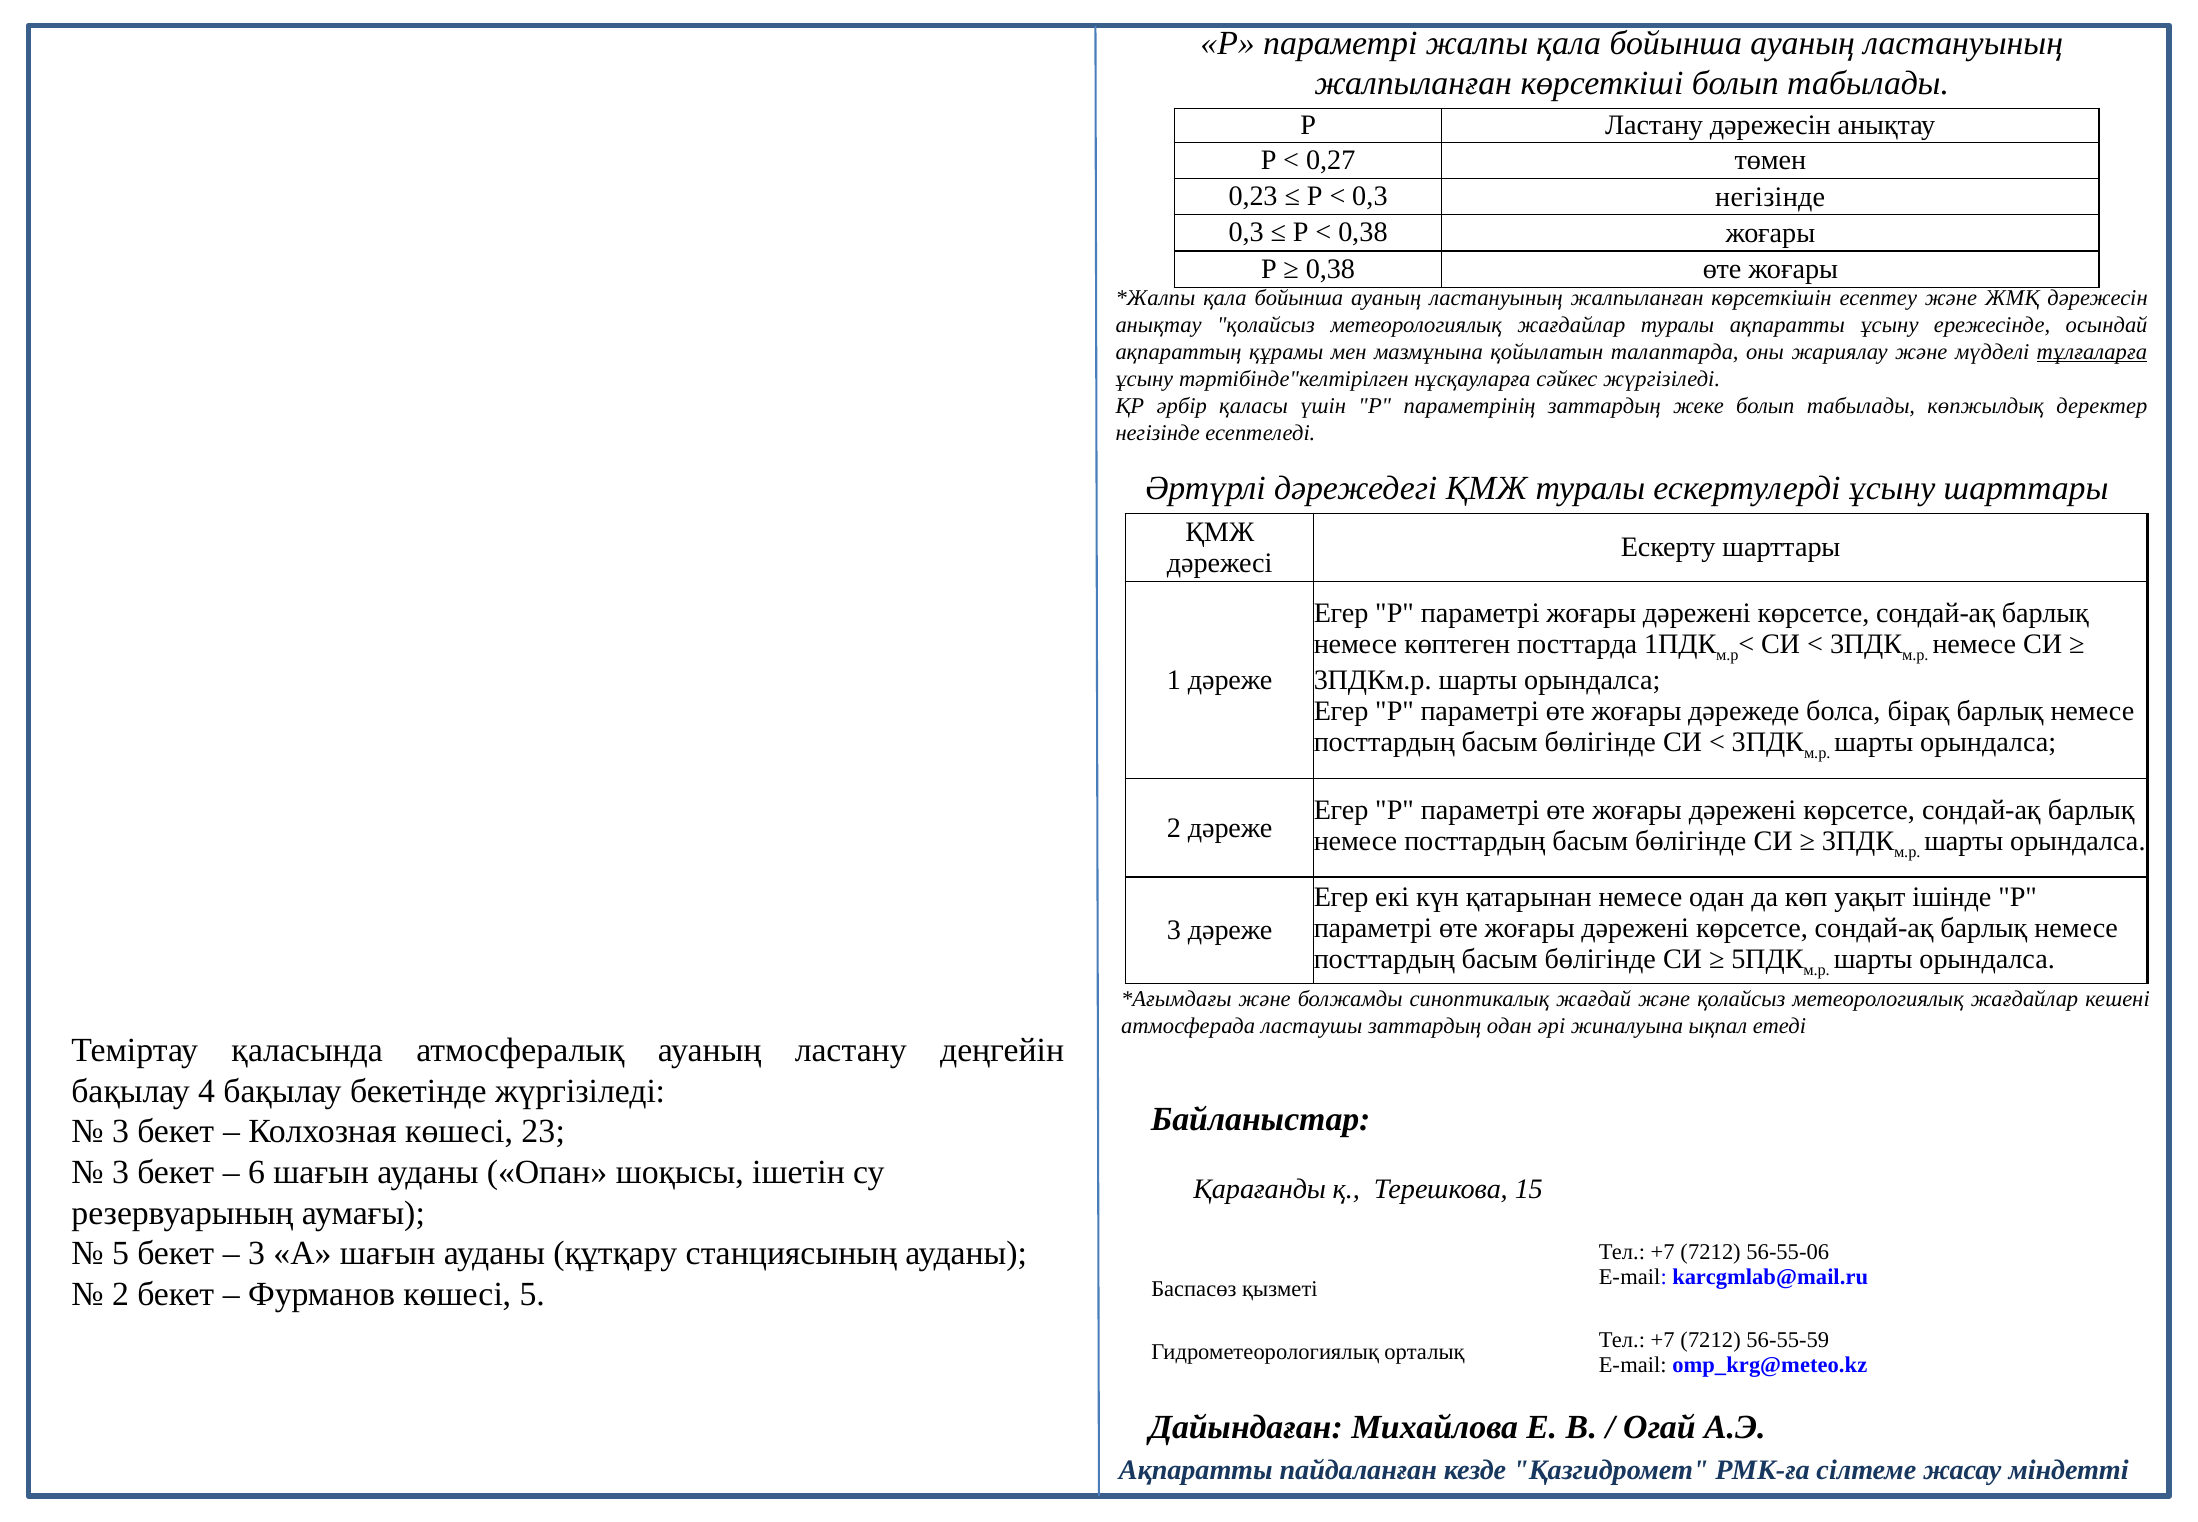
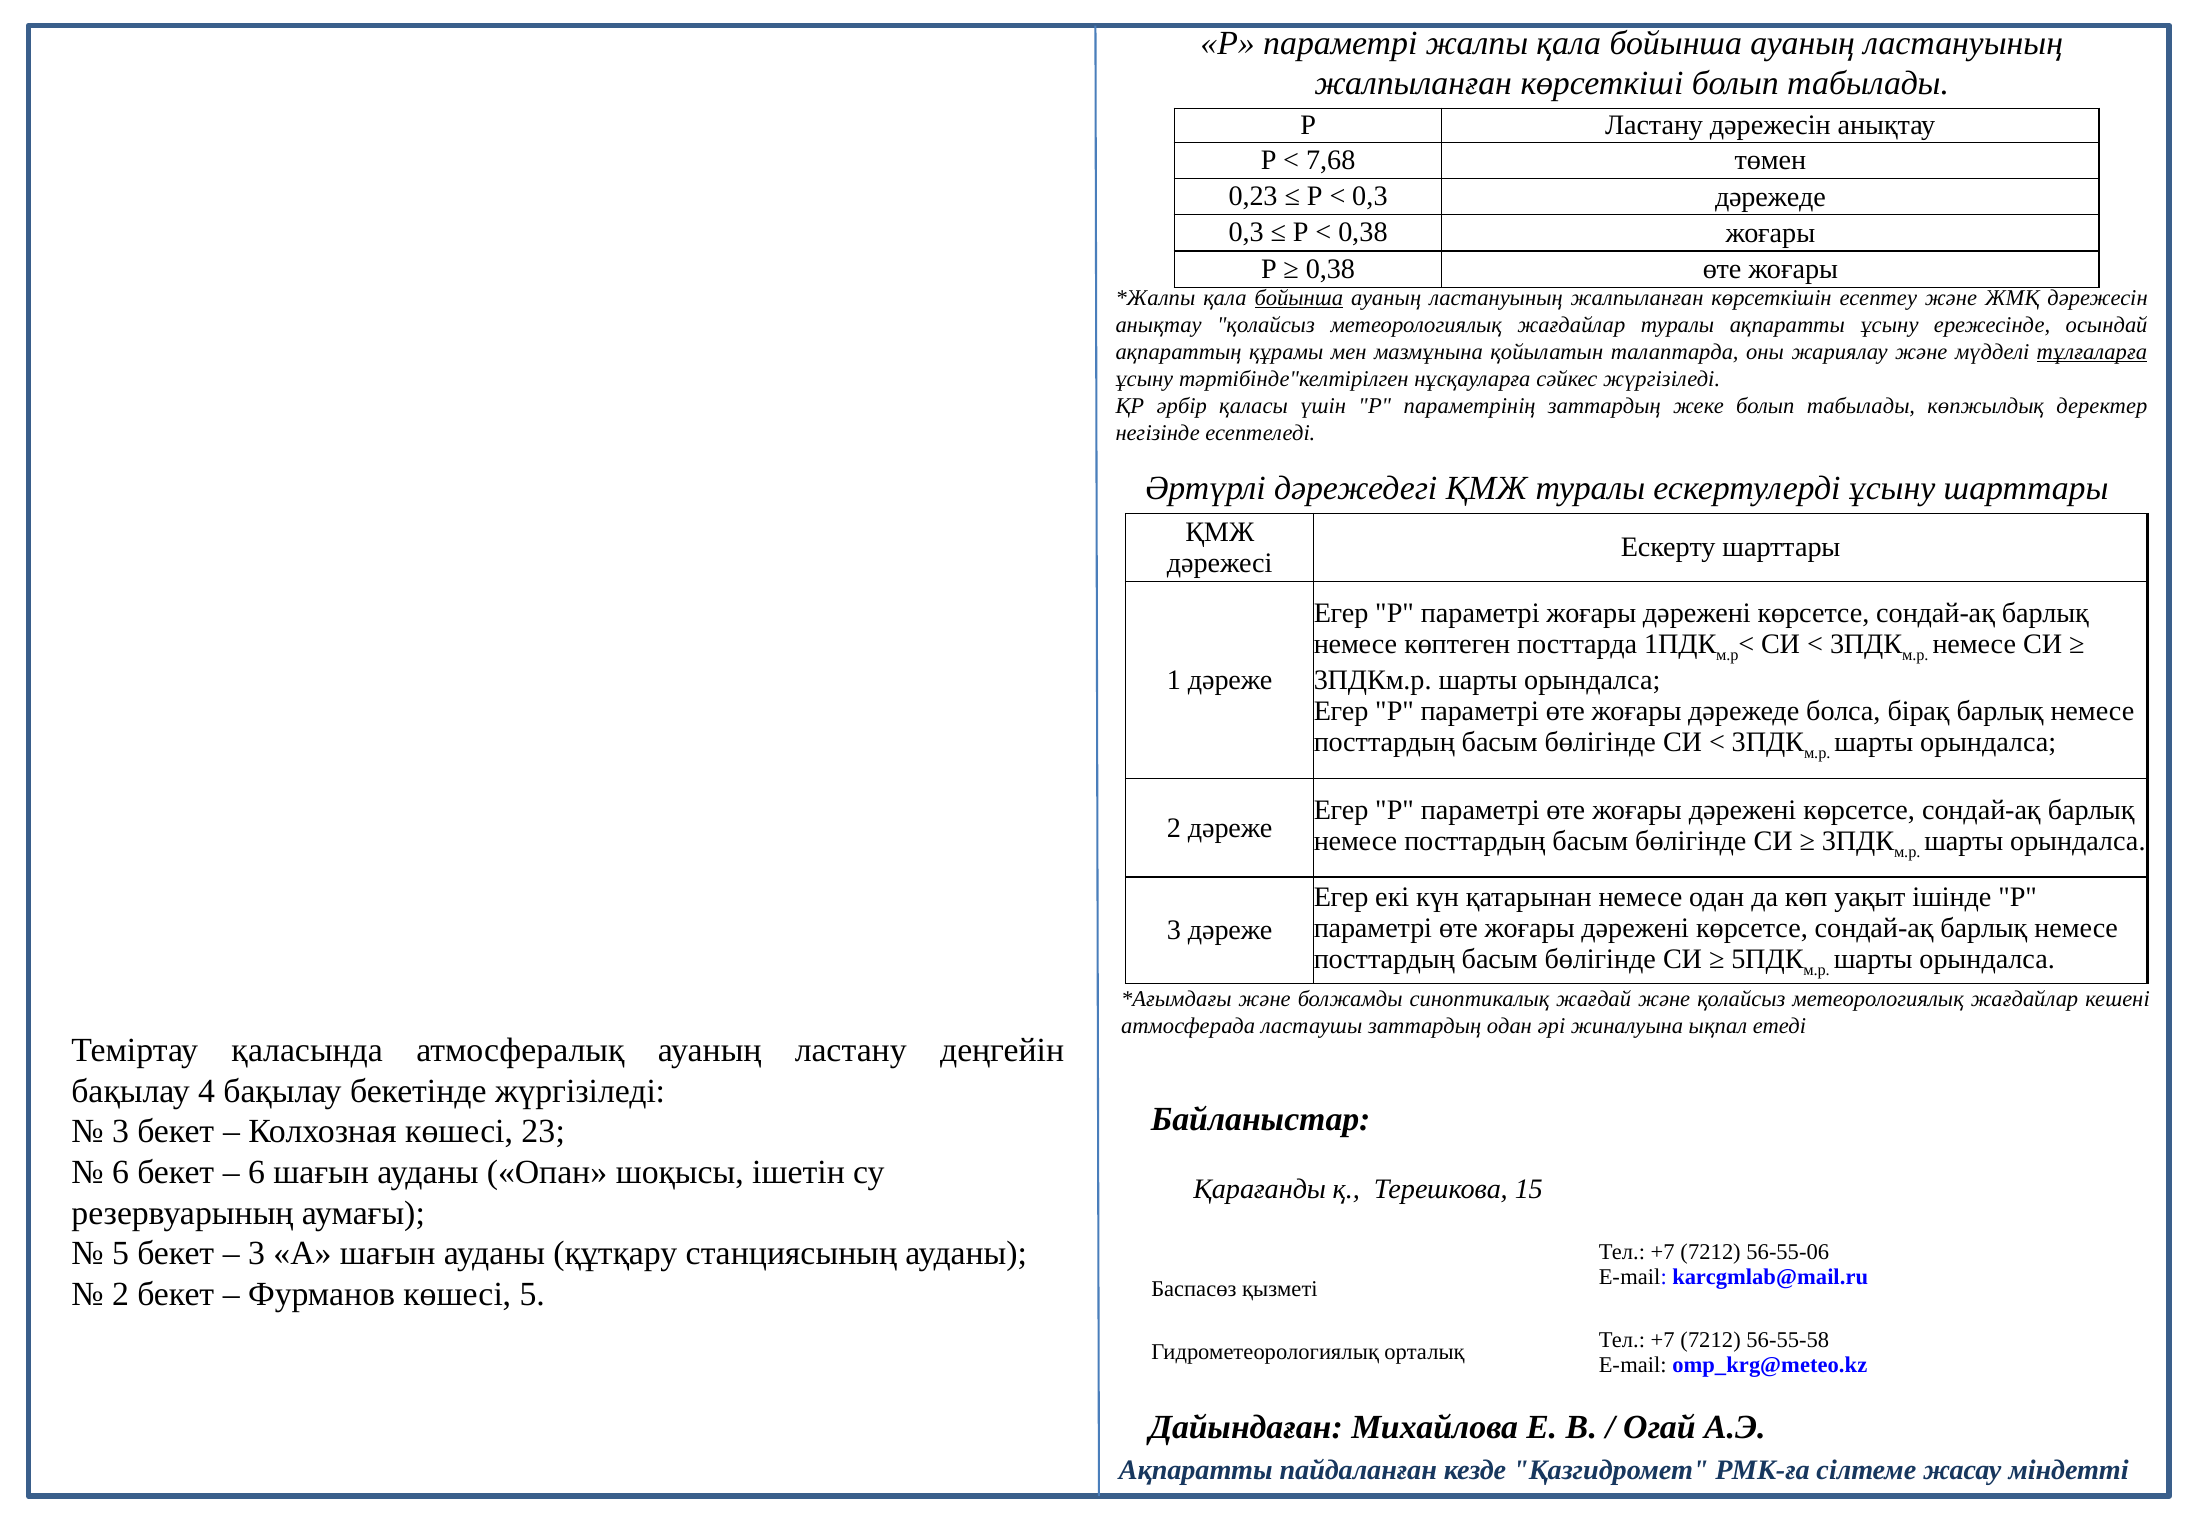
0,27: 0,27 -> 7,68 (1331, 160)
0,3 негізінде: негізінде -> дәрежеде (1770, 197)
бойынша underline: none -> present (1299, 298)
3: 3 -> 6 (121, 1172)
56-55-59: 56-55-59 -> 56-55-58 (1788, 1339)
